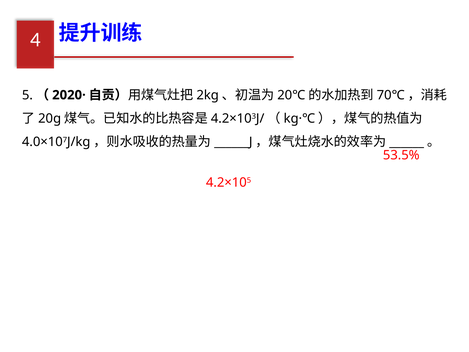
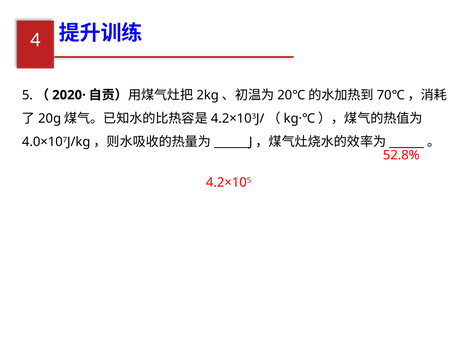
53.5%: 53.5% -> 52.8% (401, 155)
